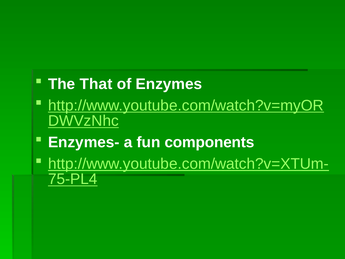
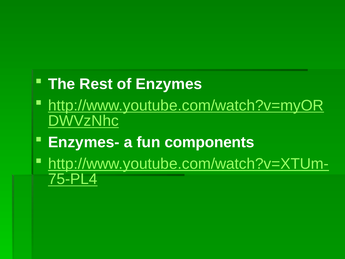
That: That -> Rest (96, 84)
